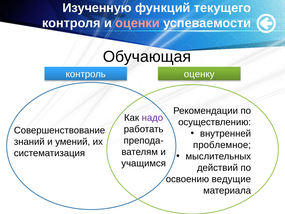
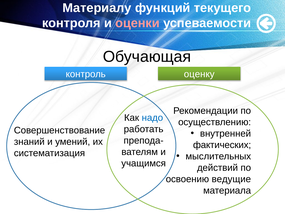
Изученную: Изученную -> Материалу (97, 8)
надо colour: purple -> blue (152, 118)
проблемное: проблемное -> фактических (222, 145)
